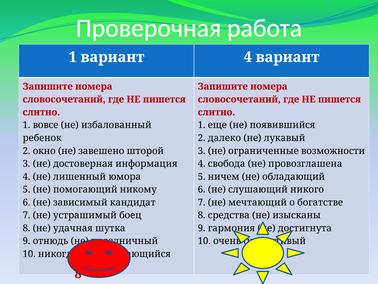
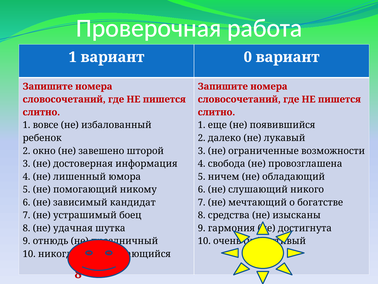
вариант 4: 4 -> 0 (248, 57)
